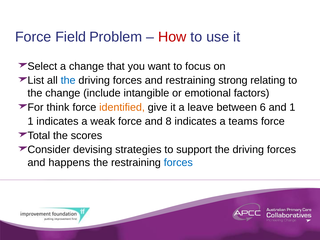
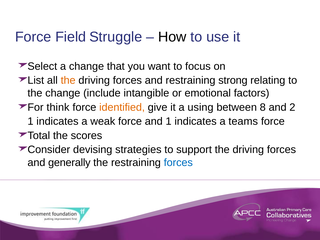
Problem: Problem -> Struggle (116, 37)
How colour: red -> black (172, 37)
the colour: blue -> orange (68, 80)
leave: leave -> using (200, 107)
6: 6 -> 8 (263, 107)
and 1: 1 -> 2 (292, 107)
and 8: 8 -> 1 (169, 121)
happens: happens -> generally (69, 163)
